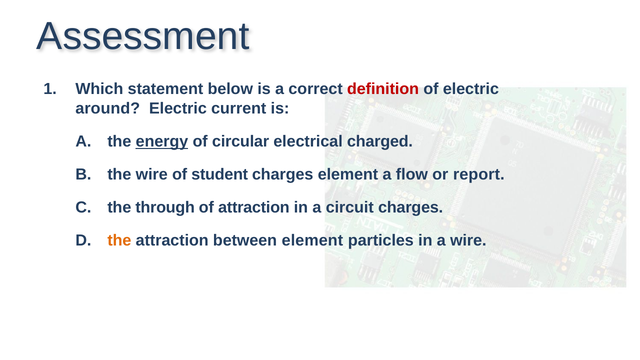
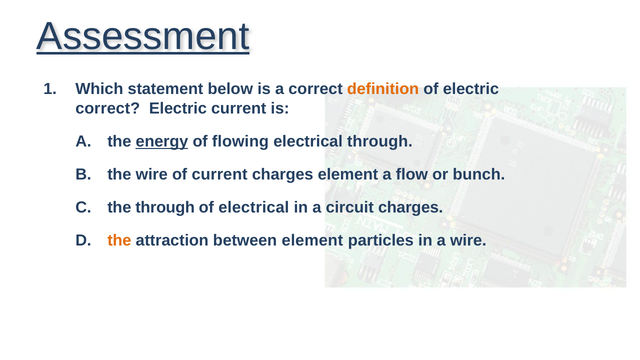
Assessment underline: none -> present (143, 36)
definition colour: red -> orange (383, 89)
around: around -> correct (108, 108)
circular: circular -> flowing (240, 141)
electrical charged: charged -> through (380, 141)
of student: student -> current (220, 174)
report: report -> bunch (479, 174)
of attraction: attraction -> electrical (254, 208)
